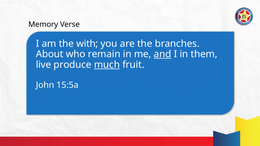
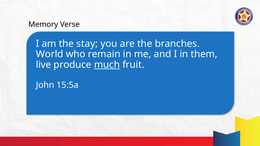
with: with -> stay (87, 44)
About: About -> World (50, 54)
and underline: present -> none (163, 54)
